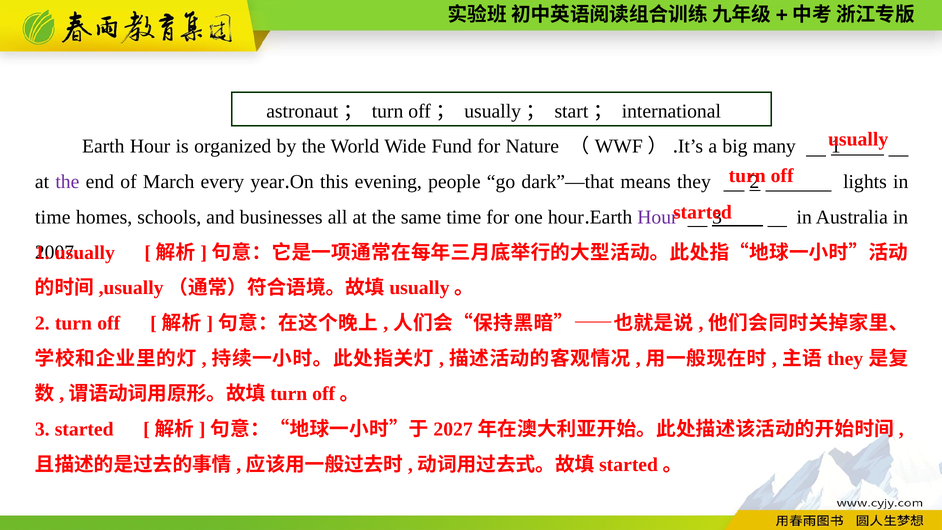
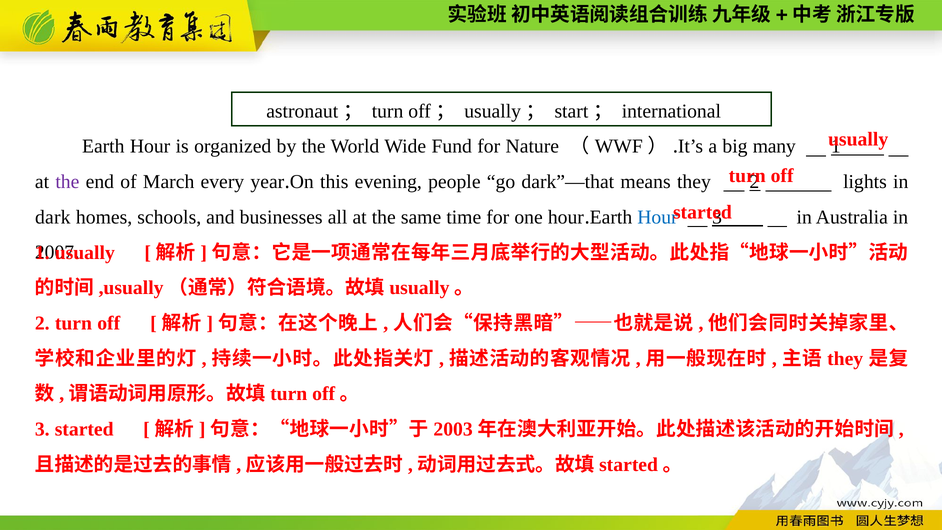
time: time -> dark (53, 217)
Hour colour: purple -> blue (657, 217)
2027: 2027 -> 2003 (453, 429)
